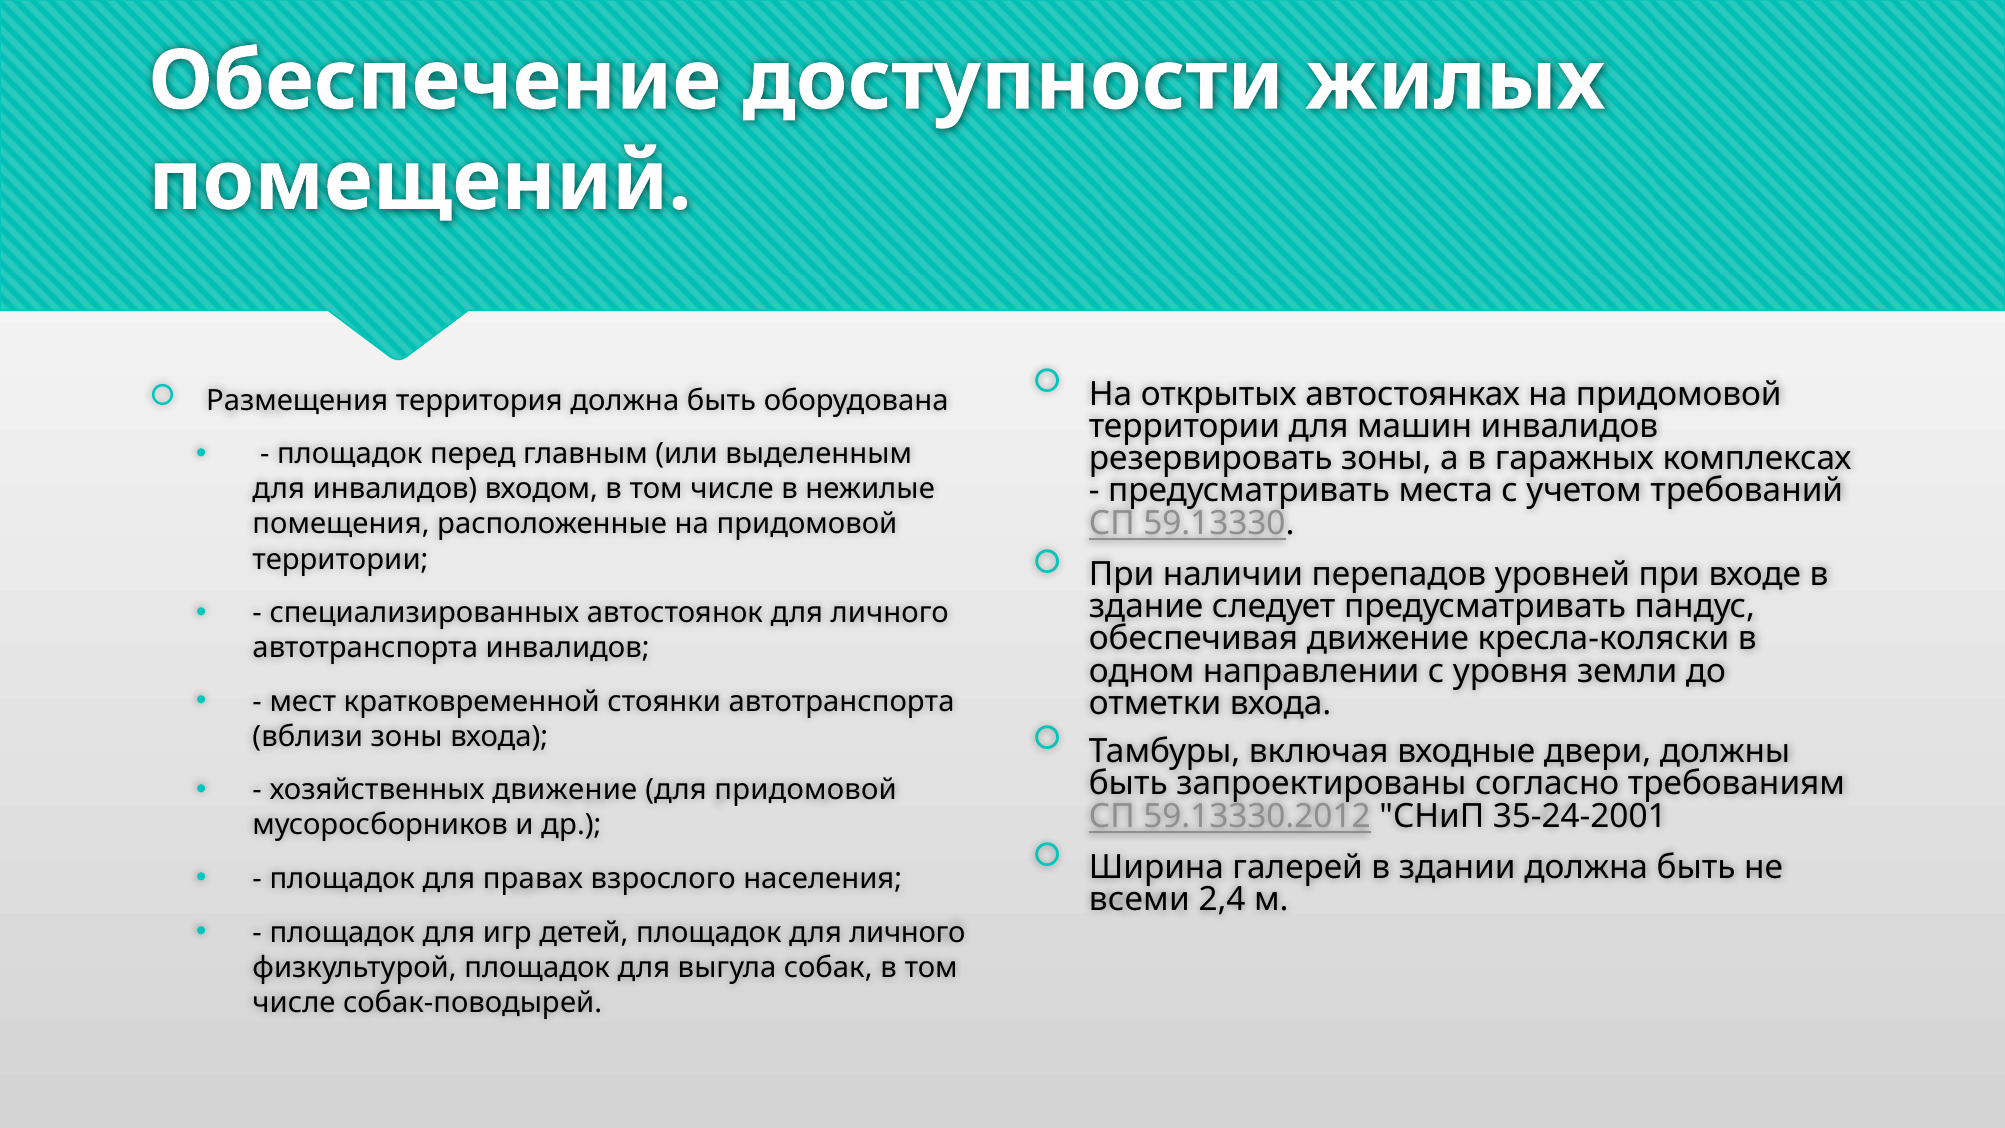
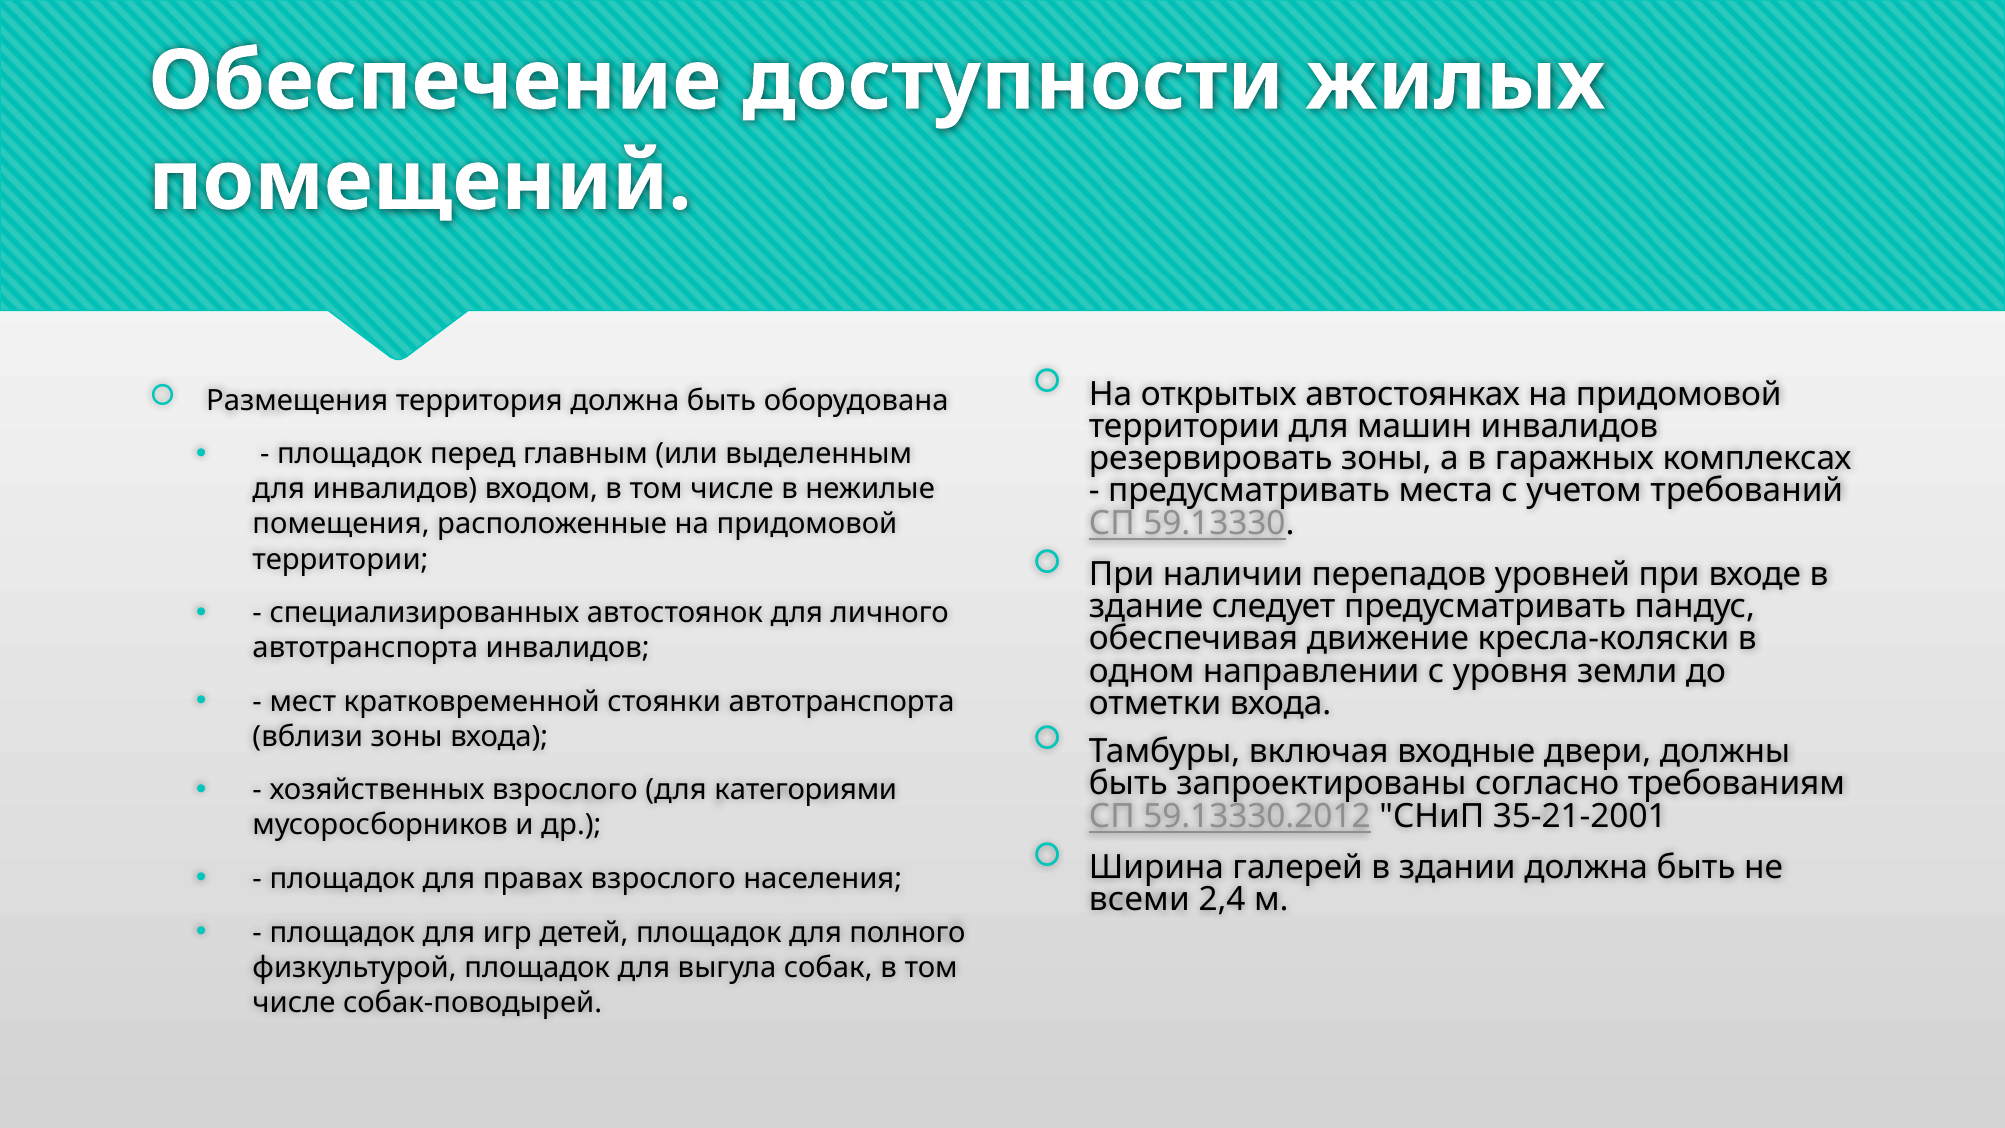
хозяйственных движение: движение -> взрослого (565, 790)
для придомовой: придомовой -> категориями (806, 790)
35-24-2001: 35-24-2001 -> 35-21-2001 (1580, 817)
площадок для личного: личного -> полного (907, 932)
